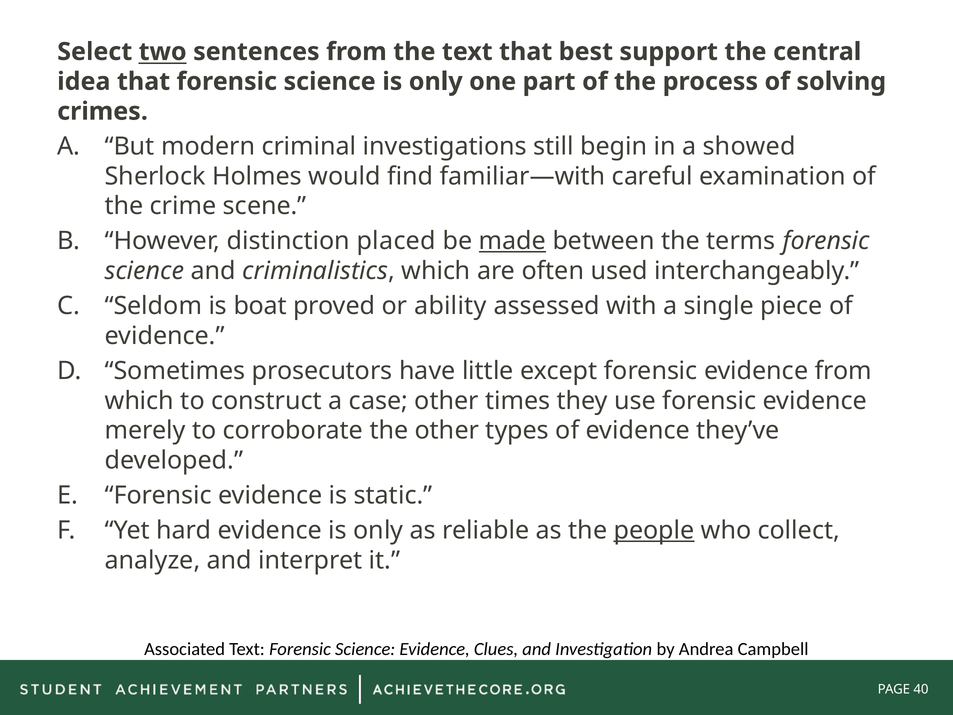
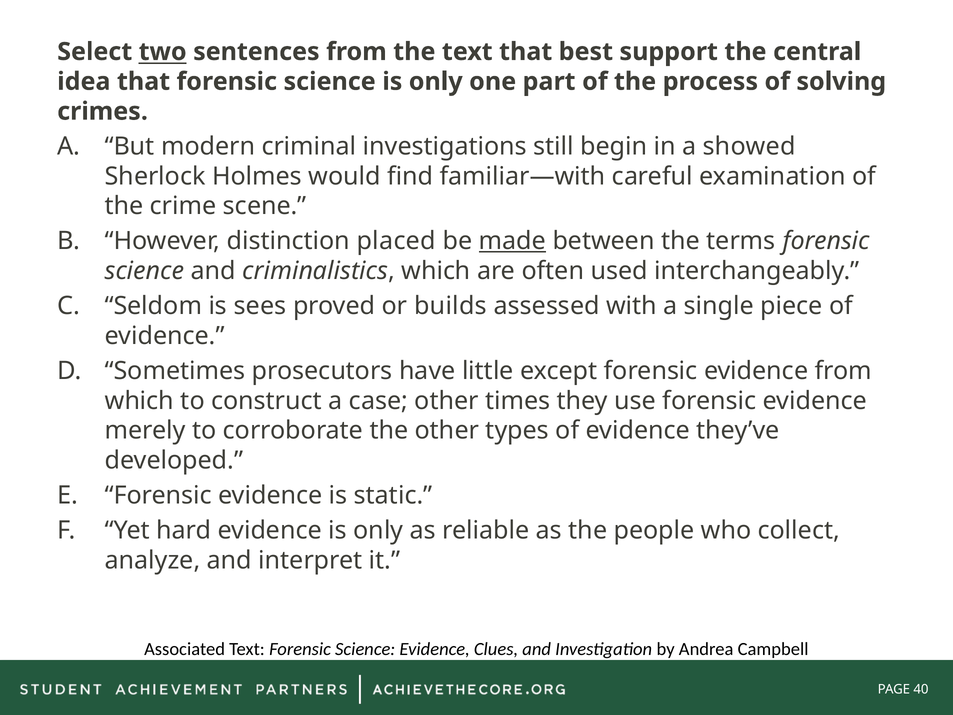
boat: boat -> sees (260, 306)
ability: ability -> builds (450, 306)
people underline: present -> none (654, 530)
